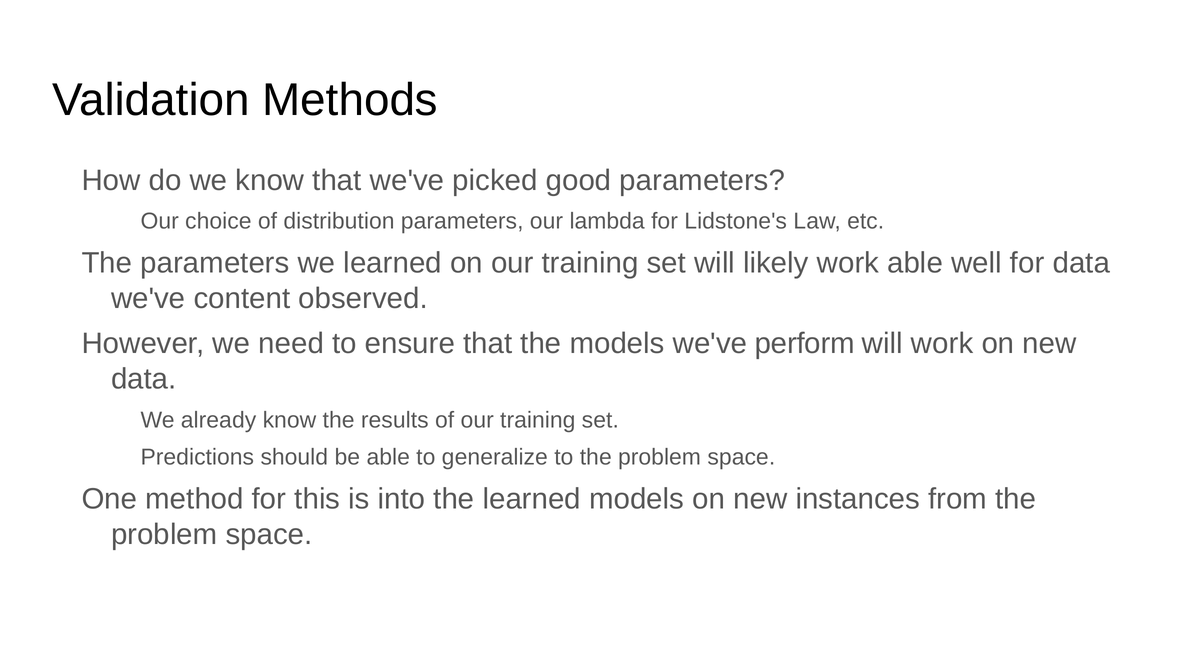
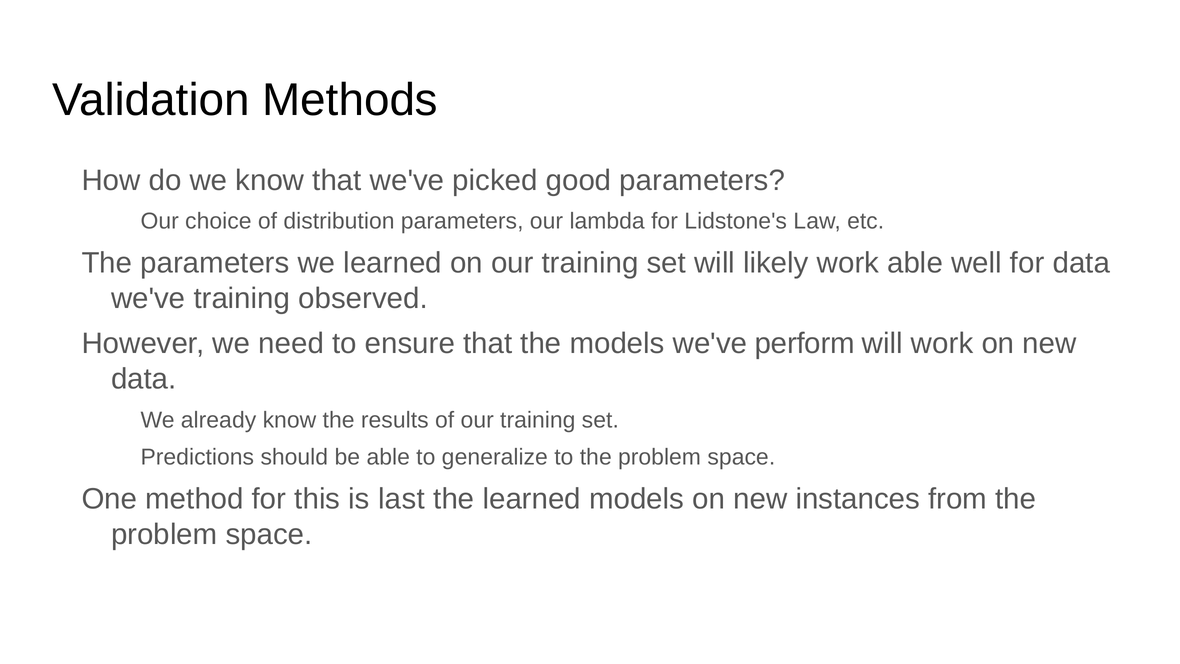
we've content: content -> training (242, 298)
into: into -> last (401, 499)
